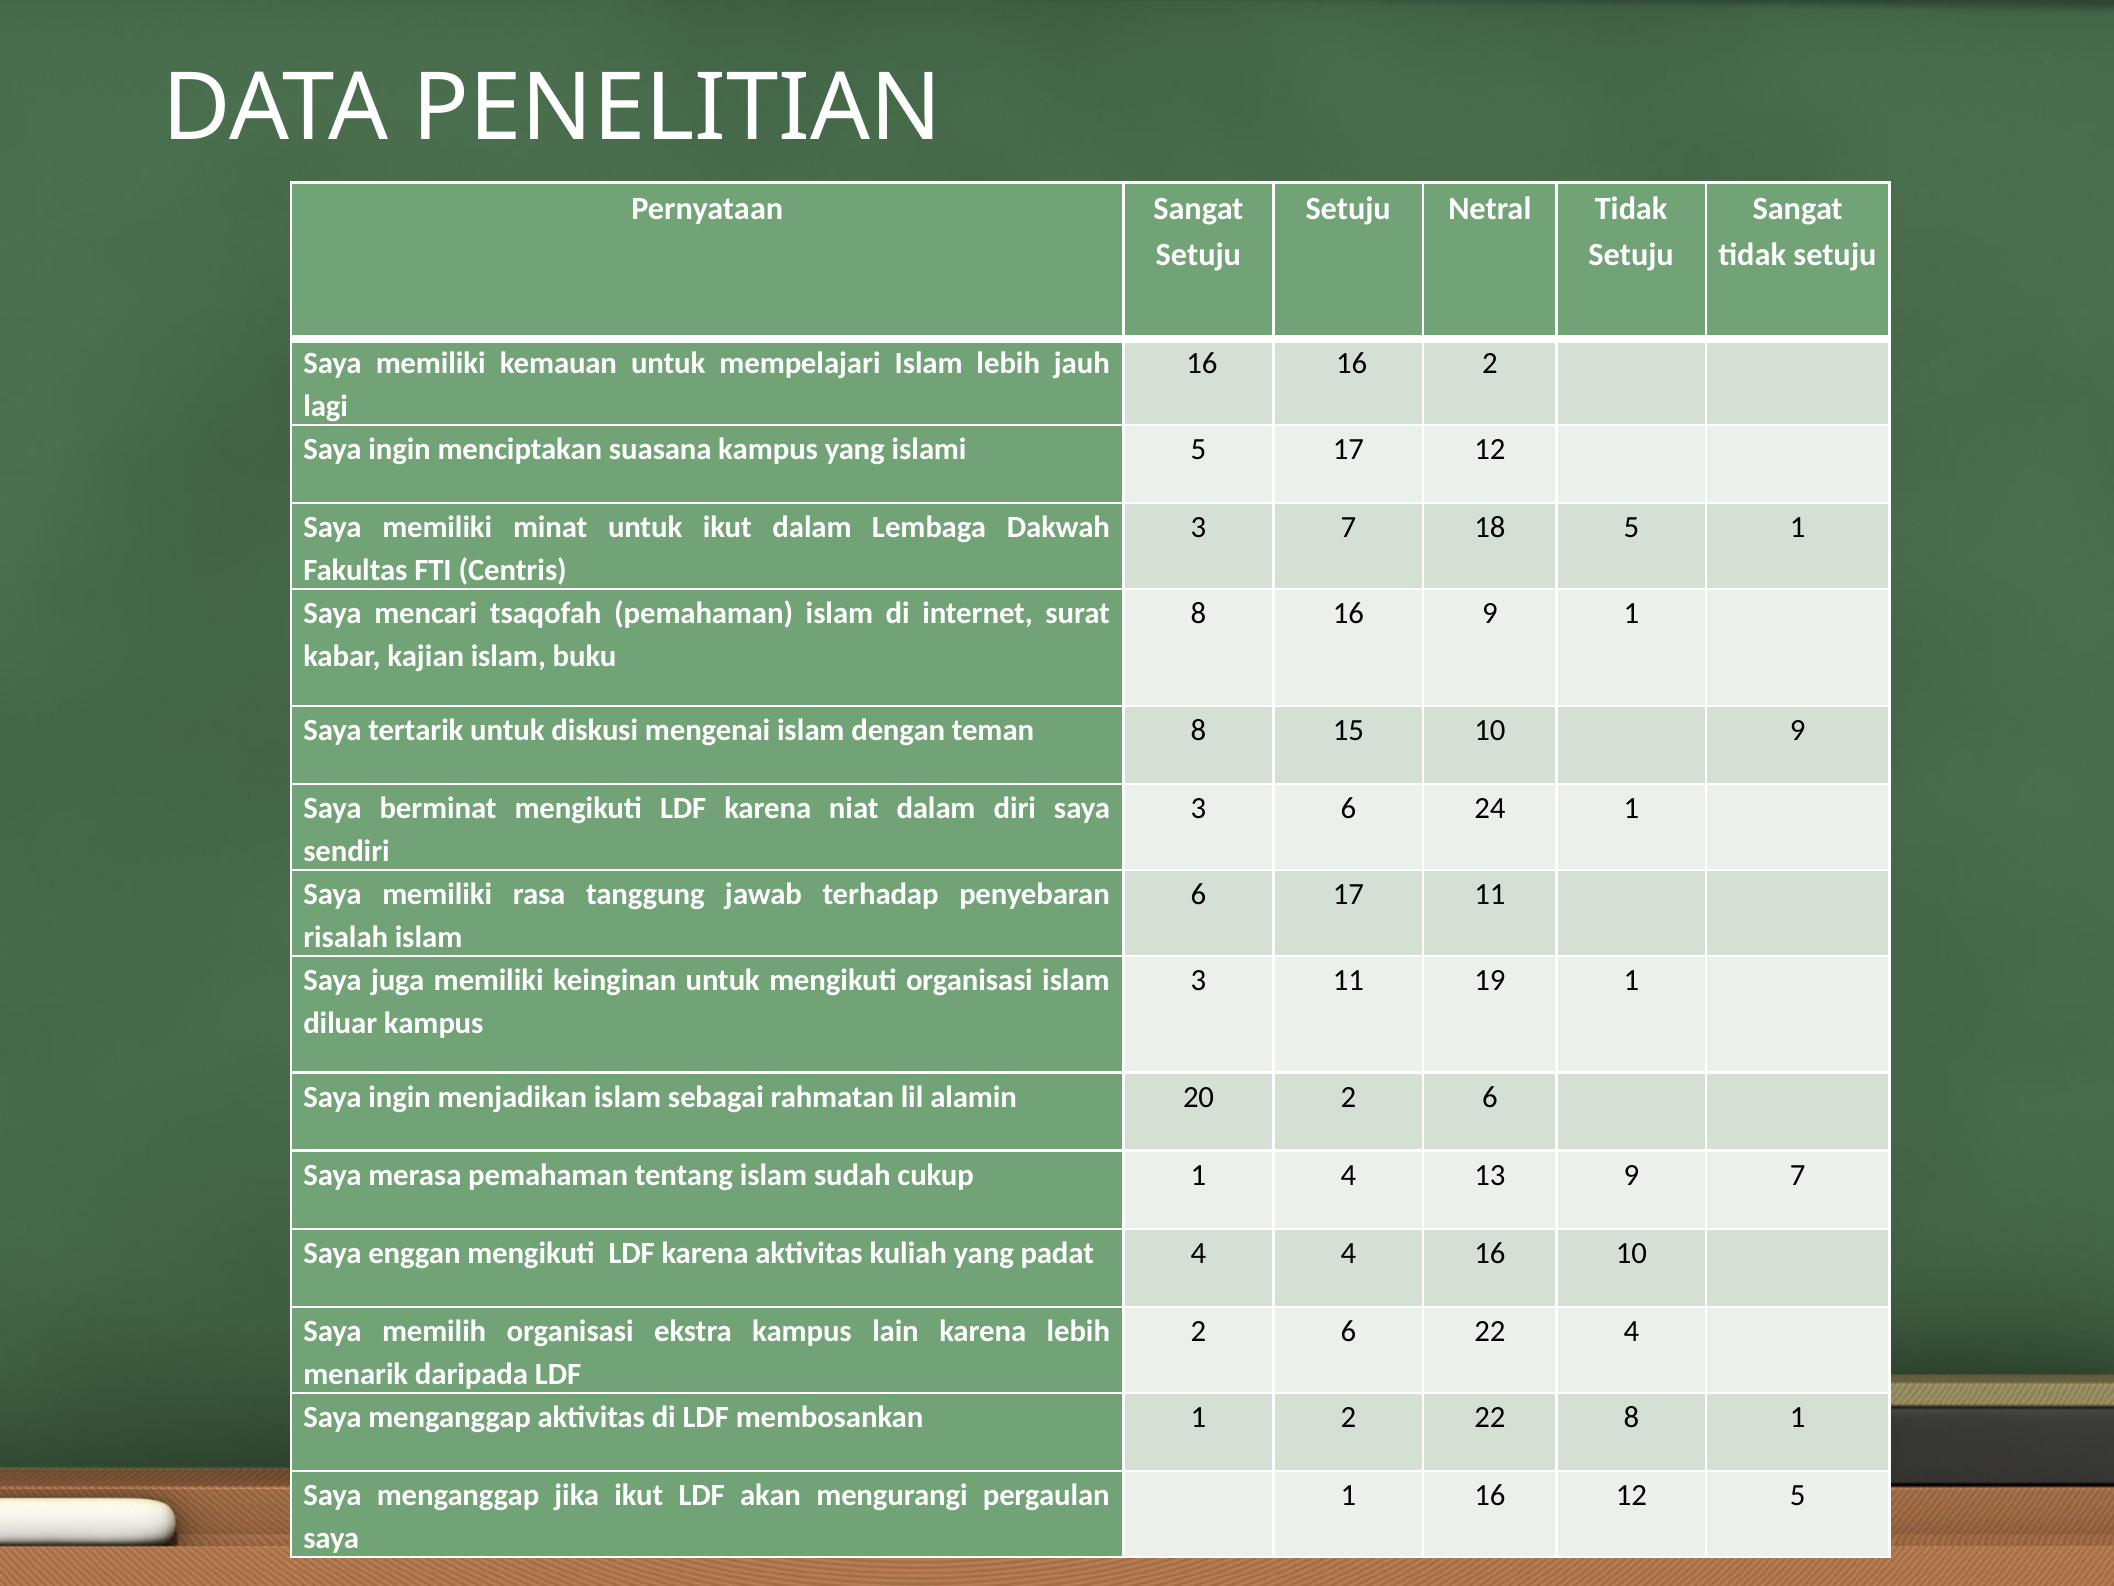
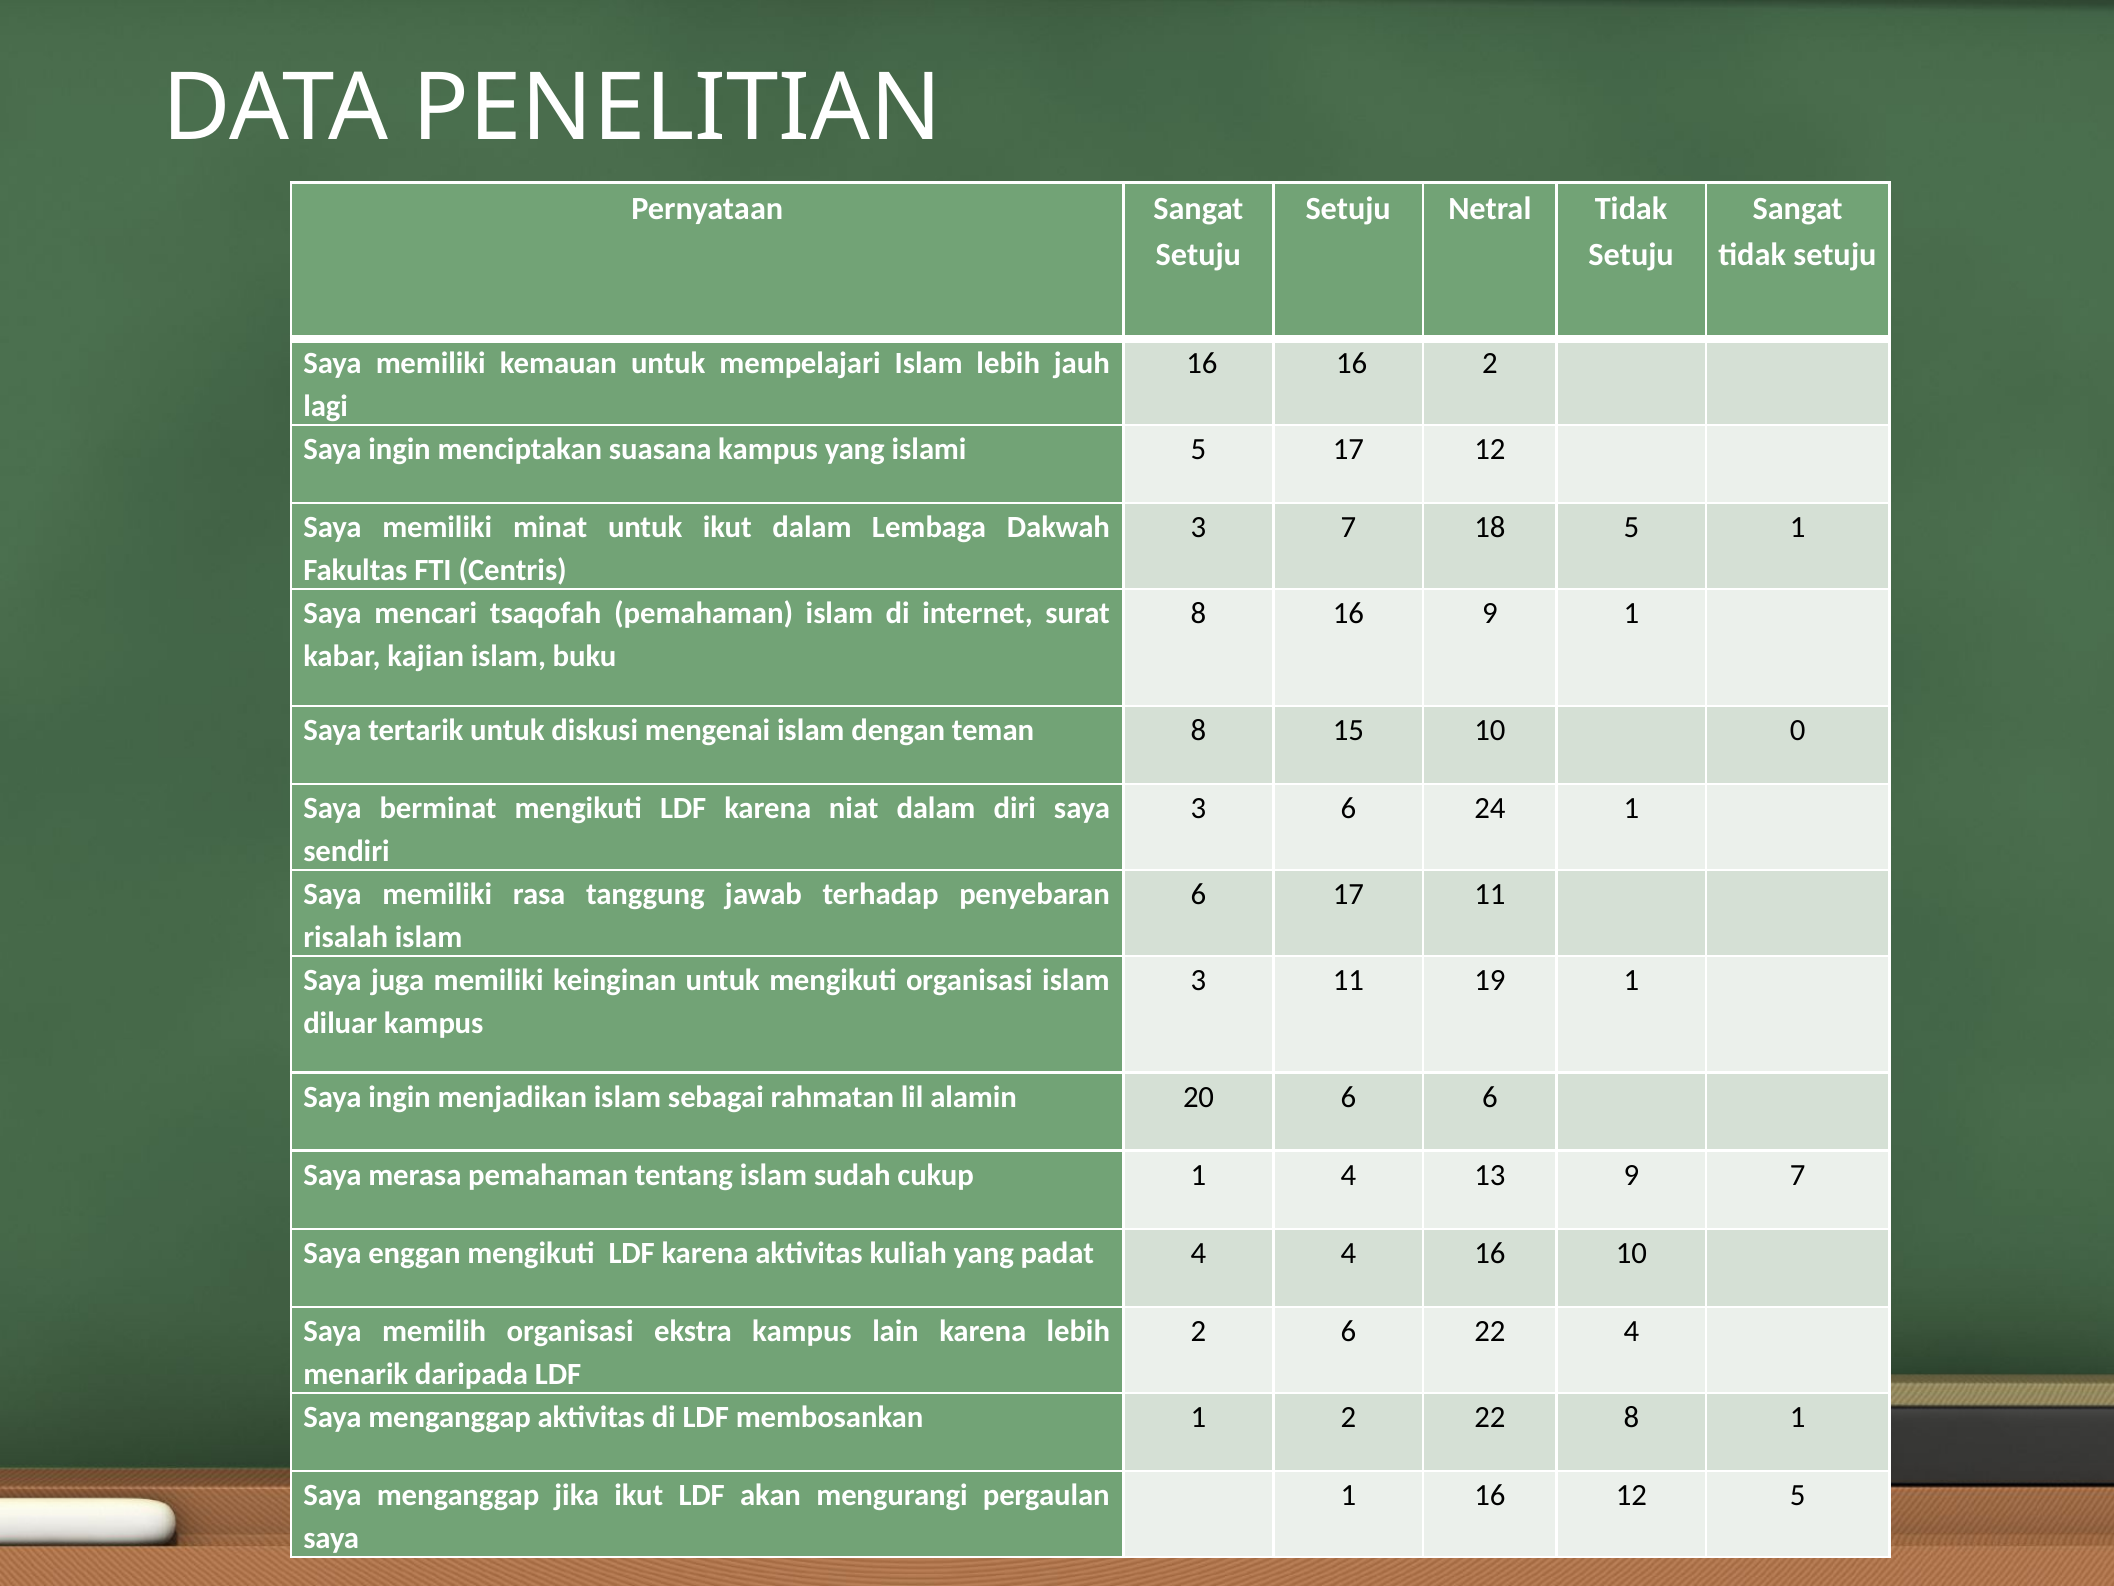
10 9: 9 -> 0 (1798, 730)
20 2: 2 -> 6 (1348, 1097)
